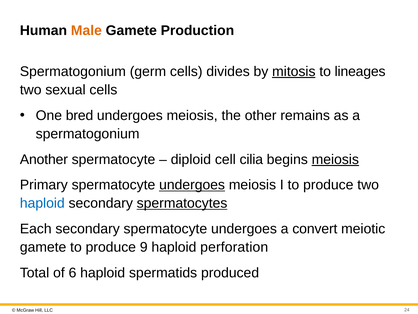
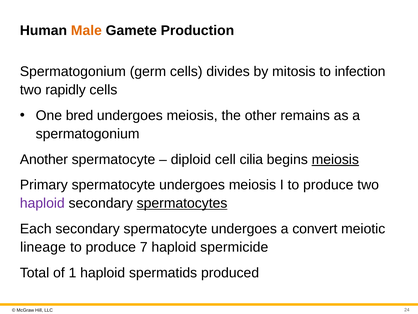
mitosis underline: present -> none (294, 71)
lineages: lineages -> infection (360, 71)
sexual: sexual -> rapidly (66, 90)
undergoes underline: present -> none (192, 185)
haploid colour: blue -> purple (42, 203)
gamete: gamete -> lineage (43, 247)
9: 9 -> 7 (144, 247)
perforation: perforation -> spermicide (234, 247)
6: 6 -> 1 (72, 272)
